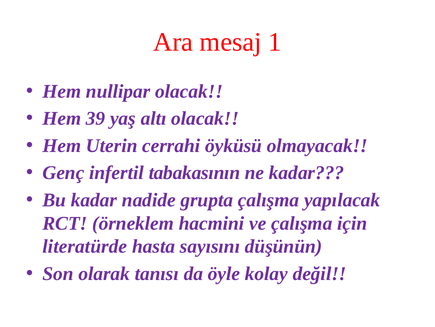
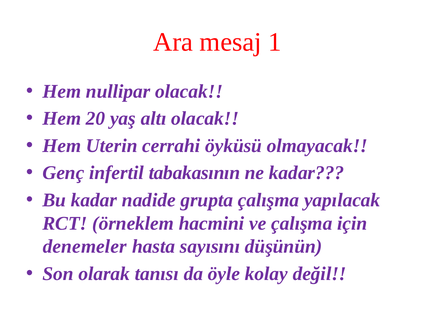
39: 39 -> 20 (96, 118)
literatürde: literatürde -> denemeler (85, 246)
